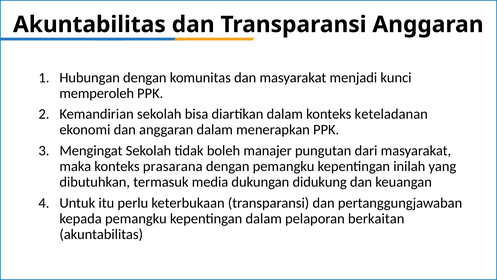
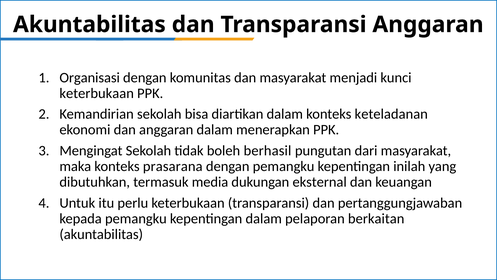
Hubungan: Hubungan -> Organisasi (90, 77)
memperoleh: memperoleh -> keterbukaan (97, 93)
manajer: manajer -> berhasil (267, 150)
didukung: didukung -> eksternal (320, 182)
